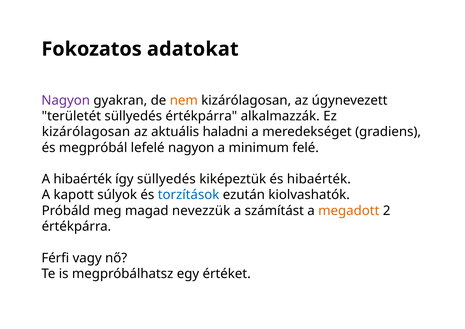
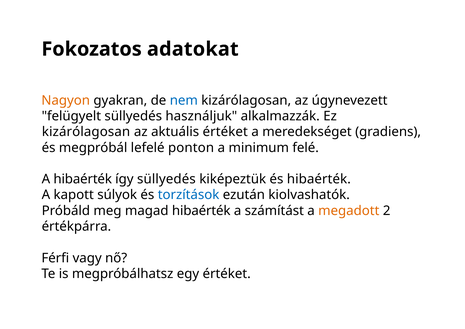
Nagyon colour: purple -> orange (66, 100)
nem colour: orange -> blue (184, 100)
területét: területét -> felügyelt (71, 116)
süllyedés értékpárra: értékpárra -> használjuk (201, 116)
aktuális haladni: haladni -> értéket (225, 132)
lefelé nagyon: nagyon -> ponton (191, 148)
magad nevezzük: nevezzük -> hibaérték (201, 211)
